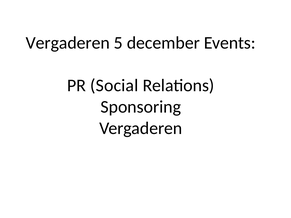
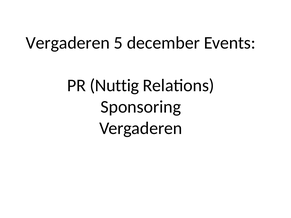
Social: Social -> Nuttig (114, 86)
